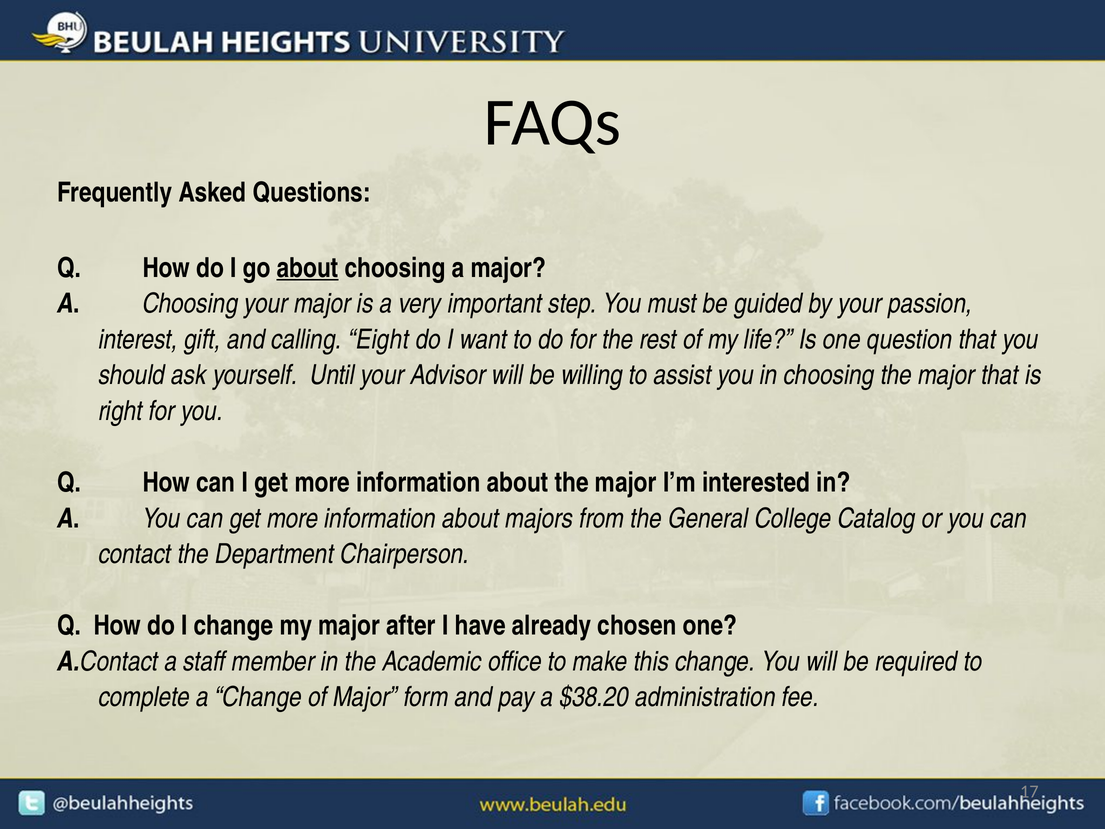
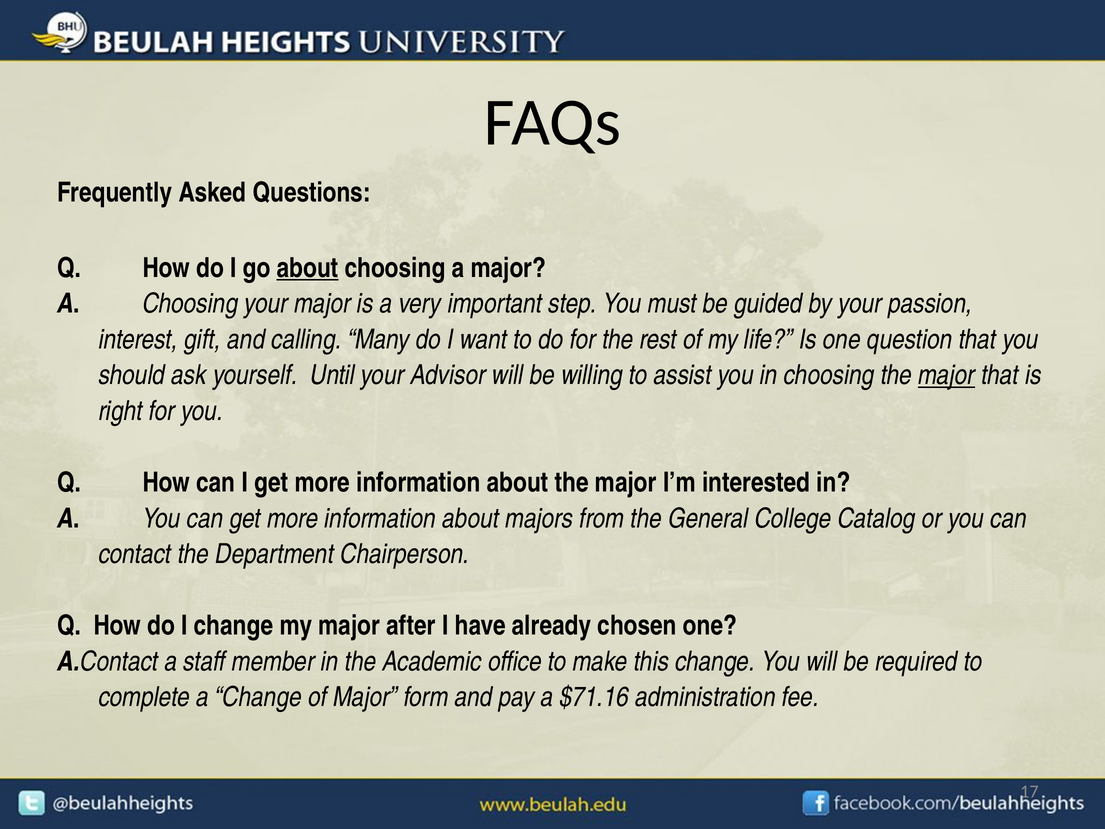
Eight: Eight -> Many (379, 339)
major underline: none -> present (946, 375)
$38.20: $38.20 -> $71.16 (594, 697)
